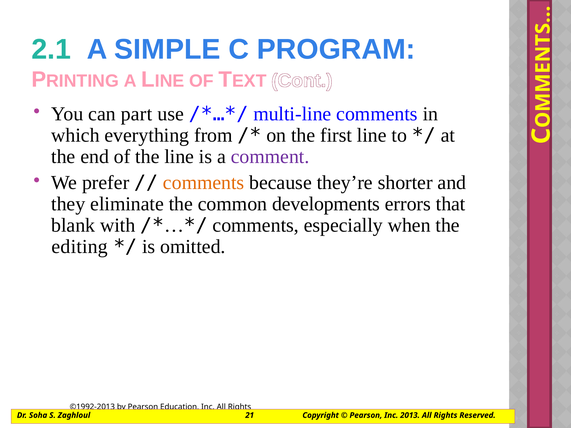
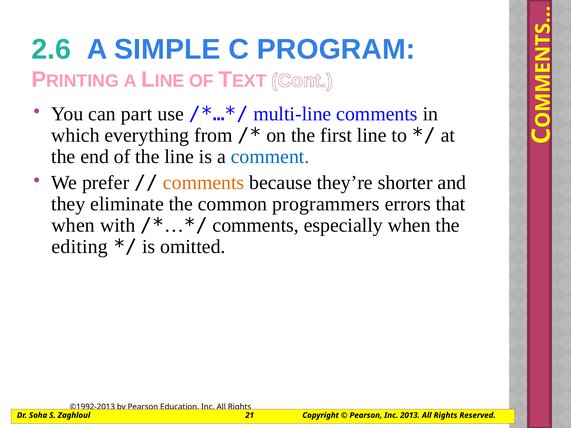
2.1: 2.1 -> 2.6 (51, 50)
comment colour: purple -> blue (270, 157)
developments: developments -> programmers (326, 204)
blank: blank -> when (73, 226)
